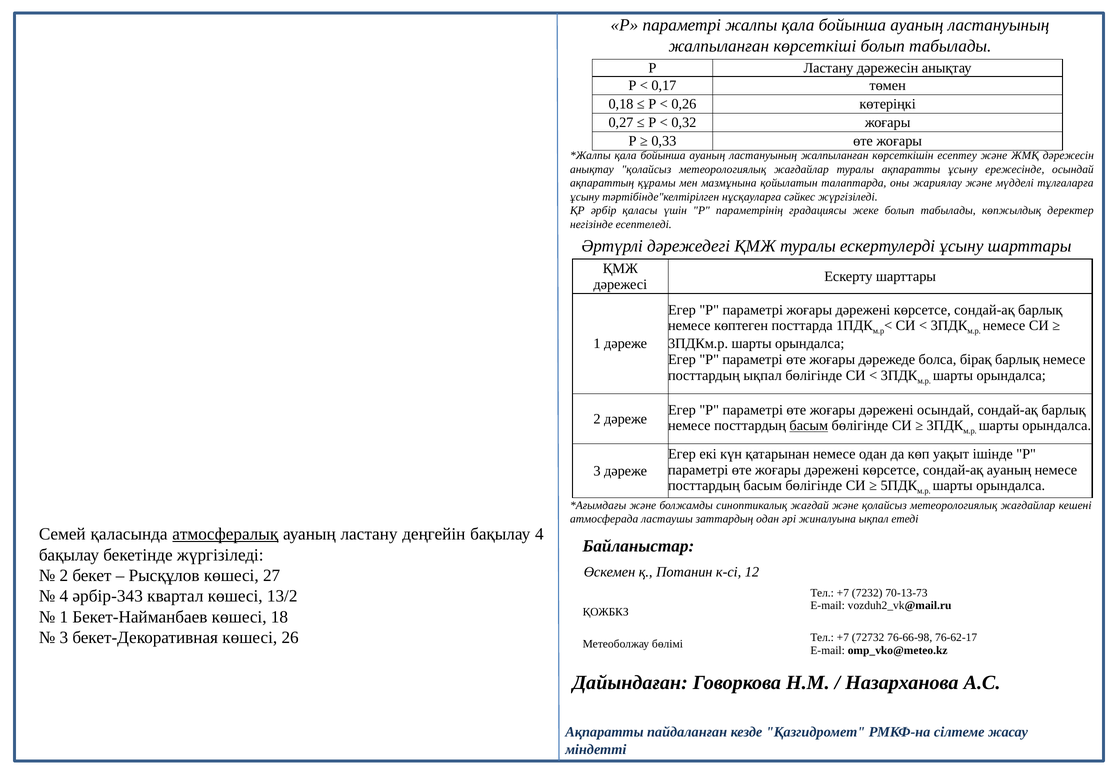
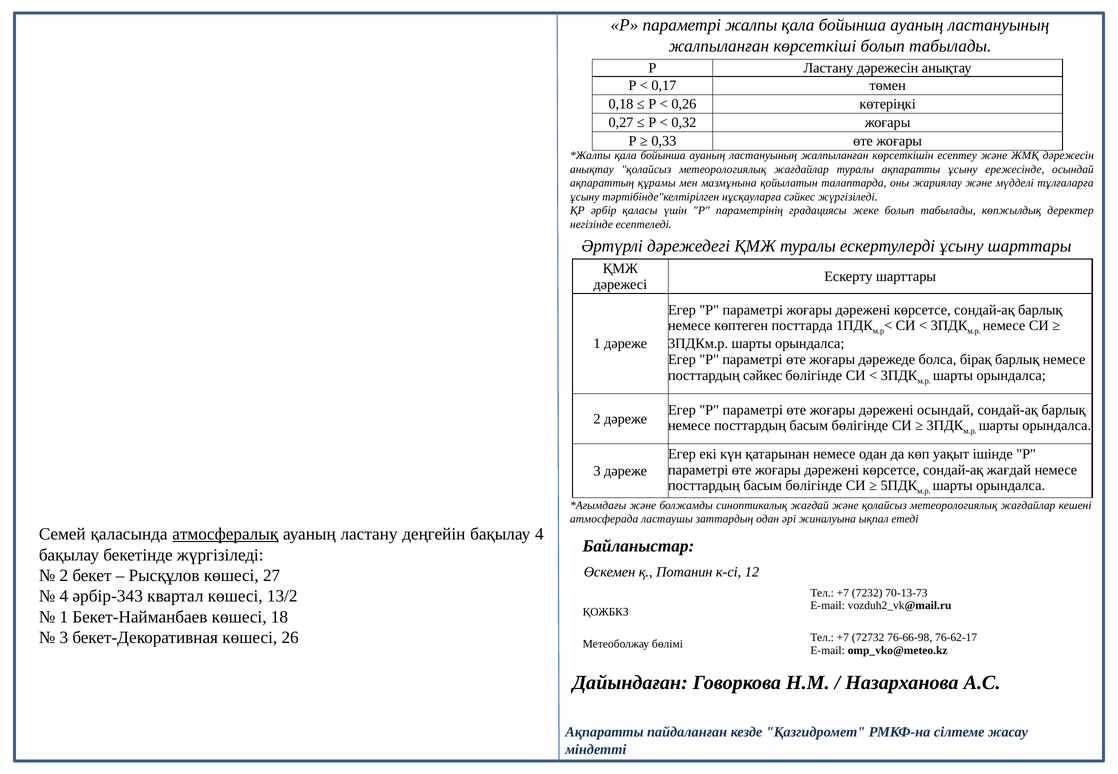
посттардың ықпал: ықпал -> сәйкес (763, 375)
басым underline: present -> none (809, 426)
сондай-ақ ауаның: ауаның -> жағдай (1009, 470)
